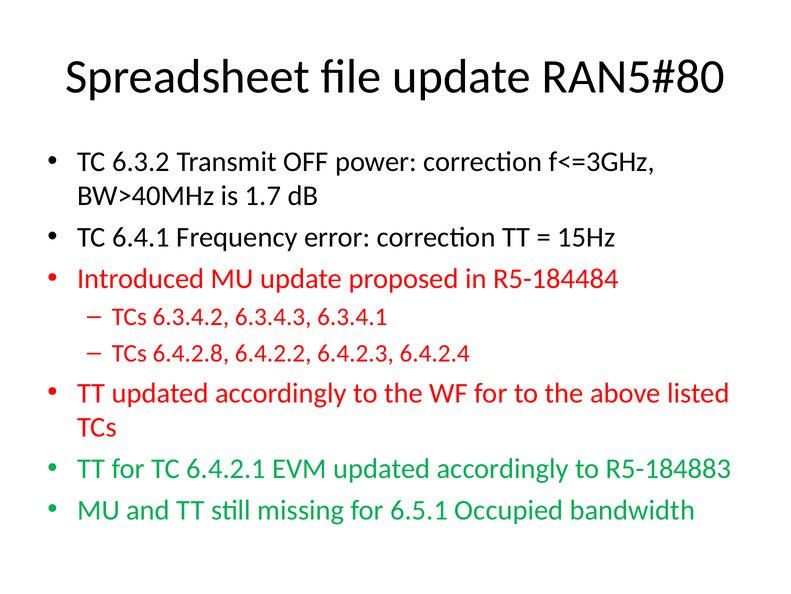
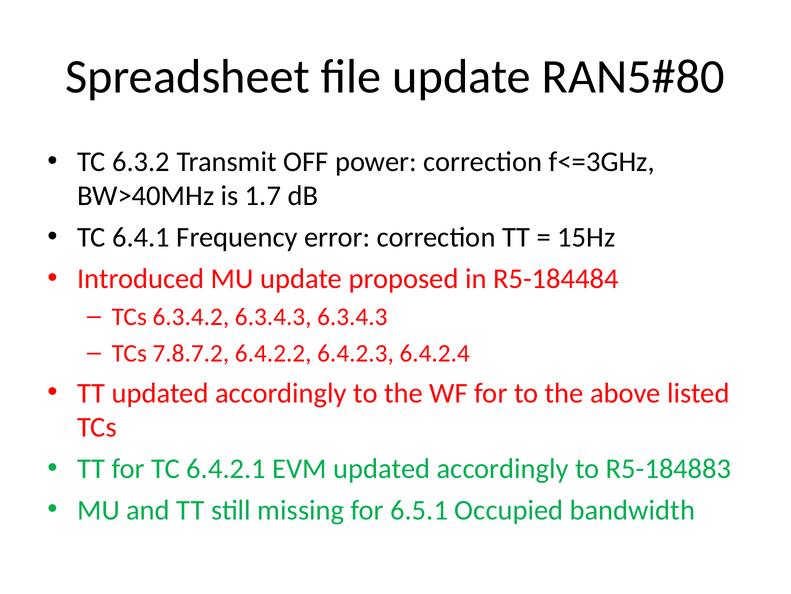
6.3.4.3 6.3.4.1: 6.3.4.1 -> 6.3.4.3 (352, 317)
6.4.2.8: 6.4.2.8 -> 7.8.7.2 (191, 353)
